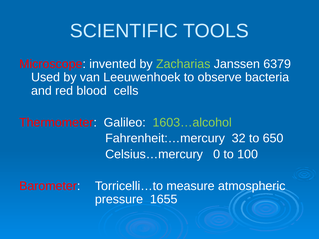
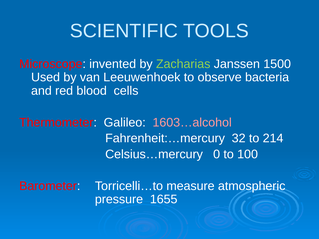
6379: 6379 -> 1500 (277, 64)
1603…alcohol colour: light green -> pink (192, 123)
650: 650 -> 214 (273, 139)
